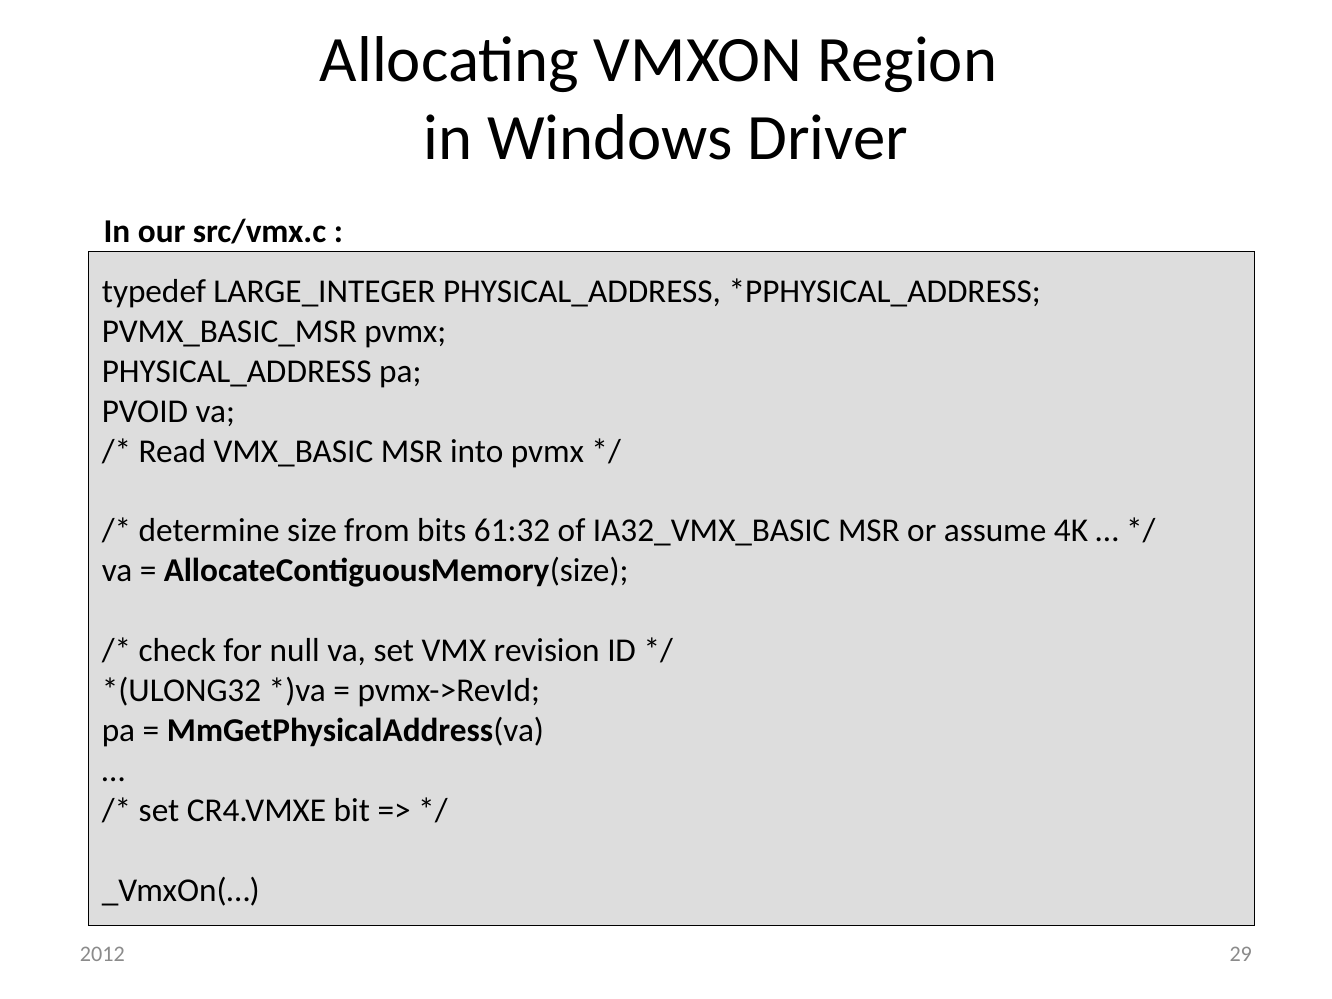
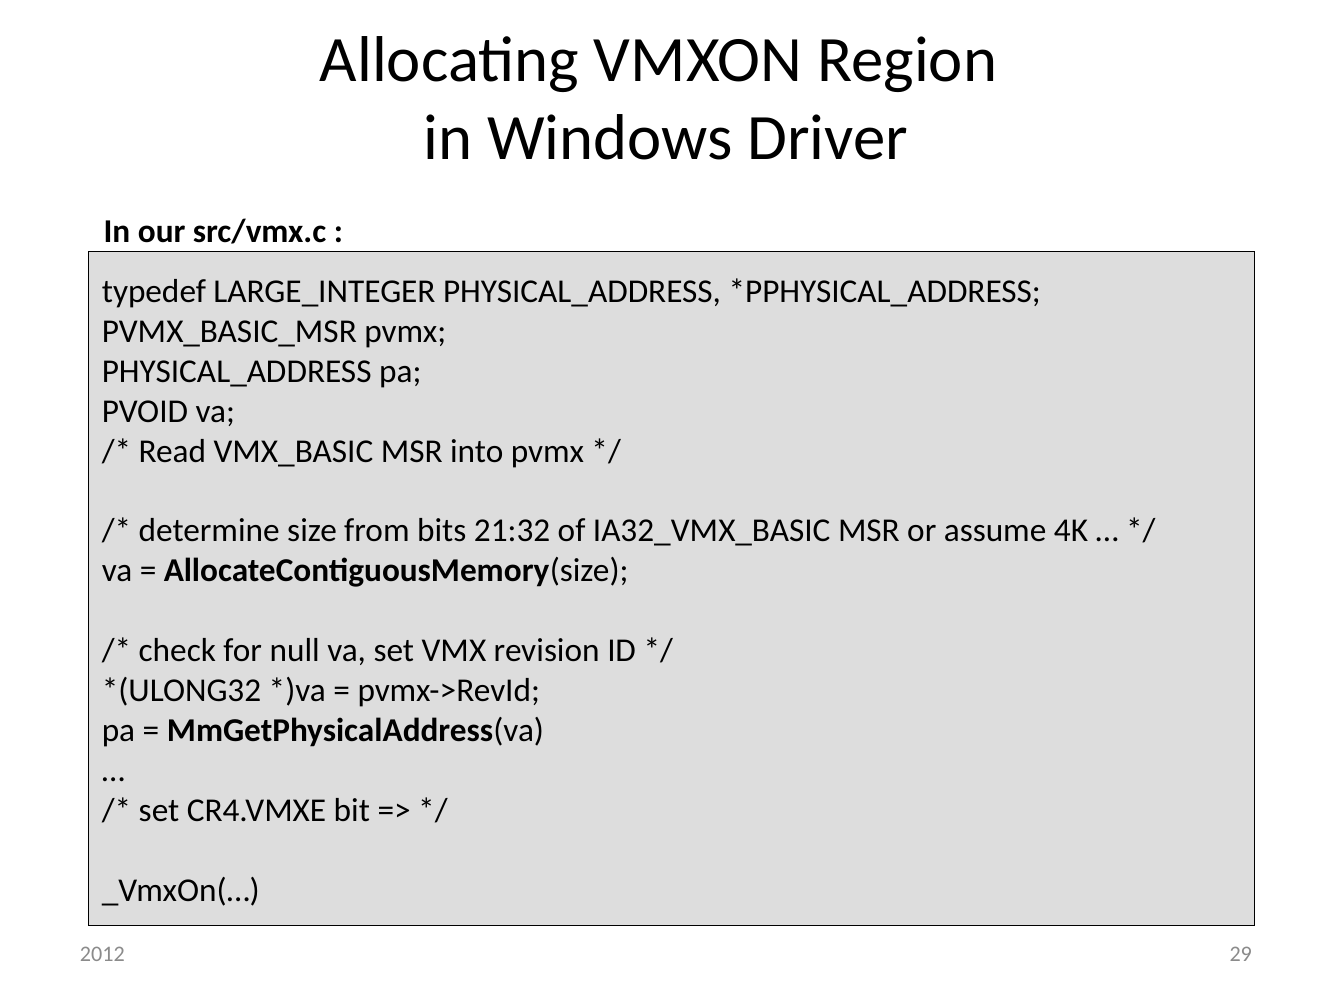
61:32: 61:32 -> 21:32 (512, 531)
